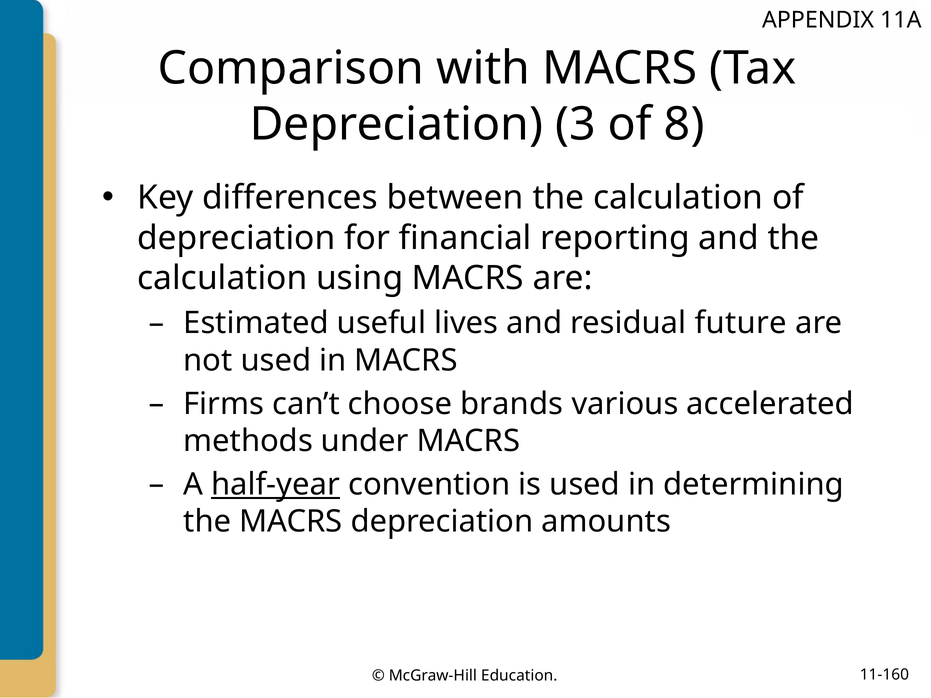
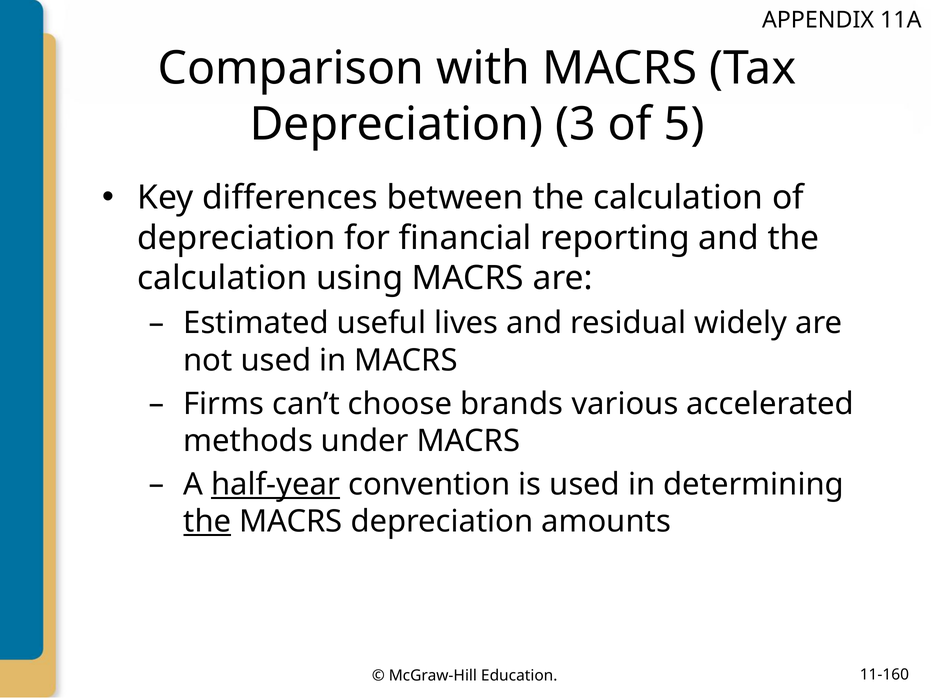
8: 8 -> 5 (684, 124)
future: future -> widely (741, 323)
the underline: none -> present (207, 522)
